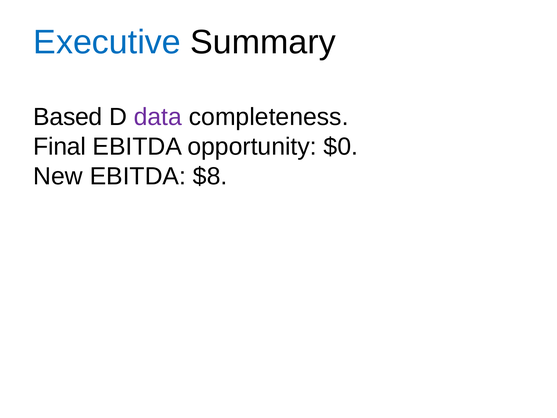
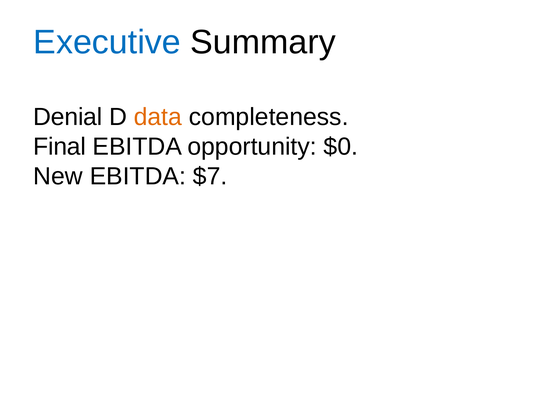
Based: Based -> Denial (68, 117)
data colour: purple -> orange (158, 117)
$8: $8 -> $7 (210, 176)
